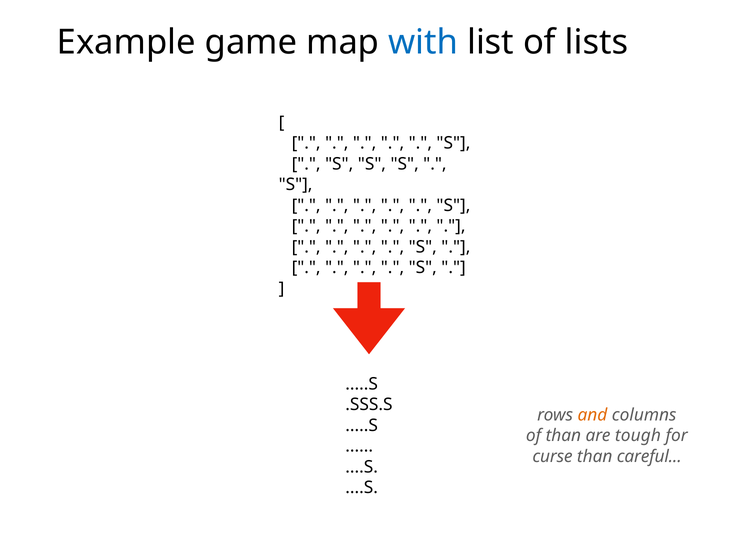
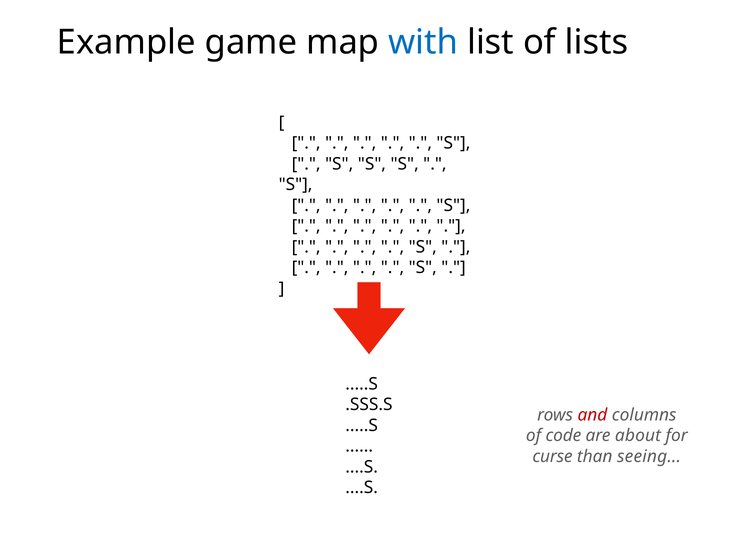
and colour: orange -> red (592, 415)
of than: than -> code (563, 436)
tough: tough -> about (638, 436)
careful: careful -> seeing (649, 457)
